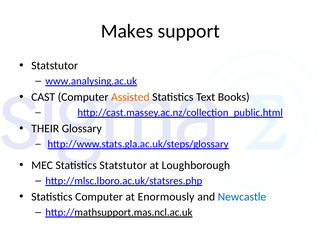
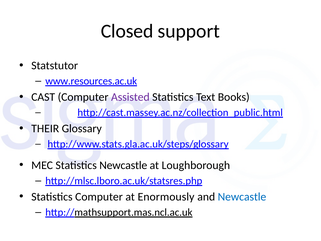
Makes: Makes -> Closed (127, 31)
www.analysing.ac.uk: www.analysing.ac.uk -> www.resources.ac.uk (91, 81)
Assisted colour: orange -> purple (130, 97)
Statistics Statstutor: Statstutor -> Newcastle (123, 165)
